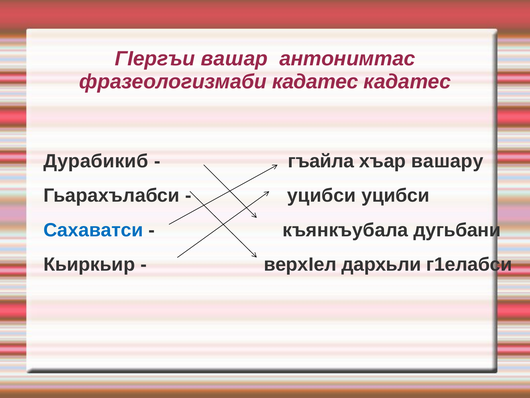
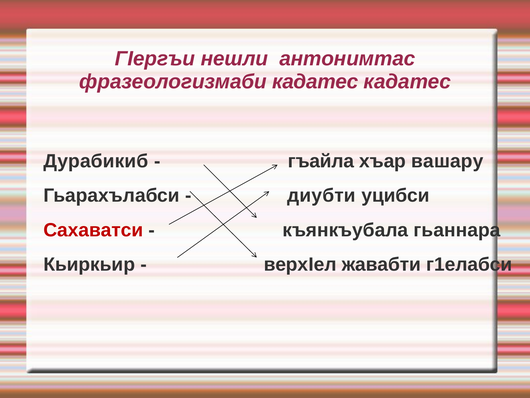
вашар: вашар -> нешли (235, 59)
уцибси: уцибси -> диубти (321, 195)
Сахаватси colour: blue -> red (93, 230)
дугьбани: дугьбани -> гьаннара (457, 230)
дархьли: дархьли -> жавабти (381, 264)
